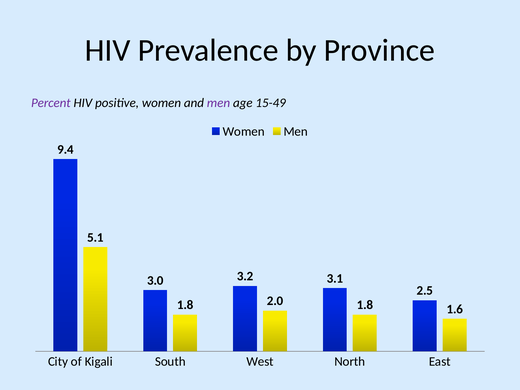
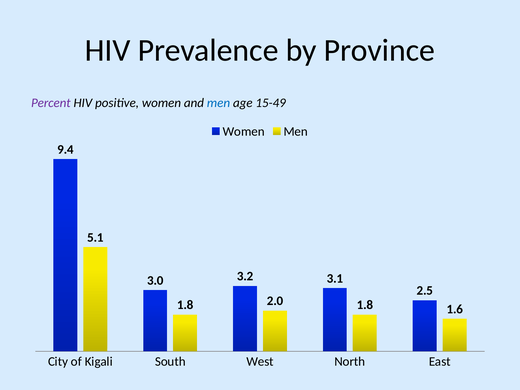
men colour: purple -> blue (219, 103)
